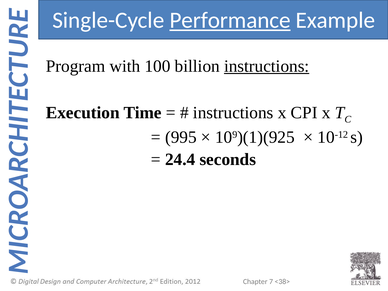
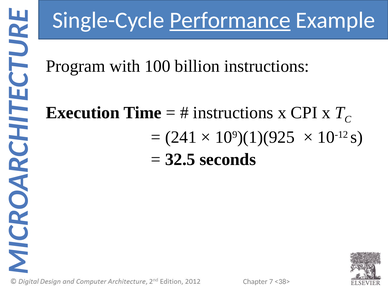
instructions underline: present -> none (267, 66)
995: 995 -> 241 (181, 137)
24.4: 24.4 -> 32.5 (180, 159)
